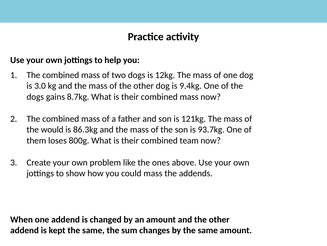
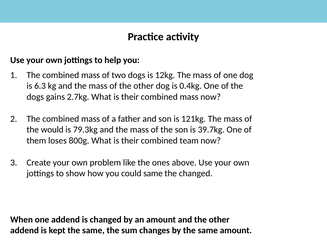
3.0: 3.0 -> 6.3 (40, 86)
9.4kg: 9.4kg -> 0.4kg (191, 86)
8.7kg: 8.7kg -> 2.7kg (78, 97)
86.3kg: 86.3kg -> 79.3kg (85, 129)
93.7kg: 93.7kg -> 39.7kg (211, 129)
could mass: mass -> same (153, 173)
the addends: addends -> changed (196, 173)
